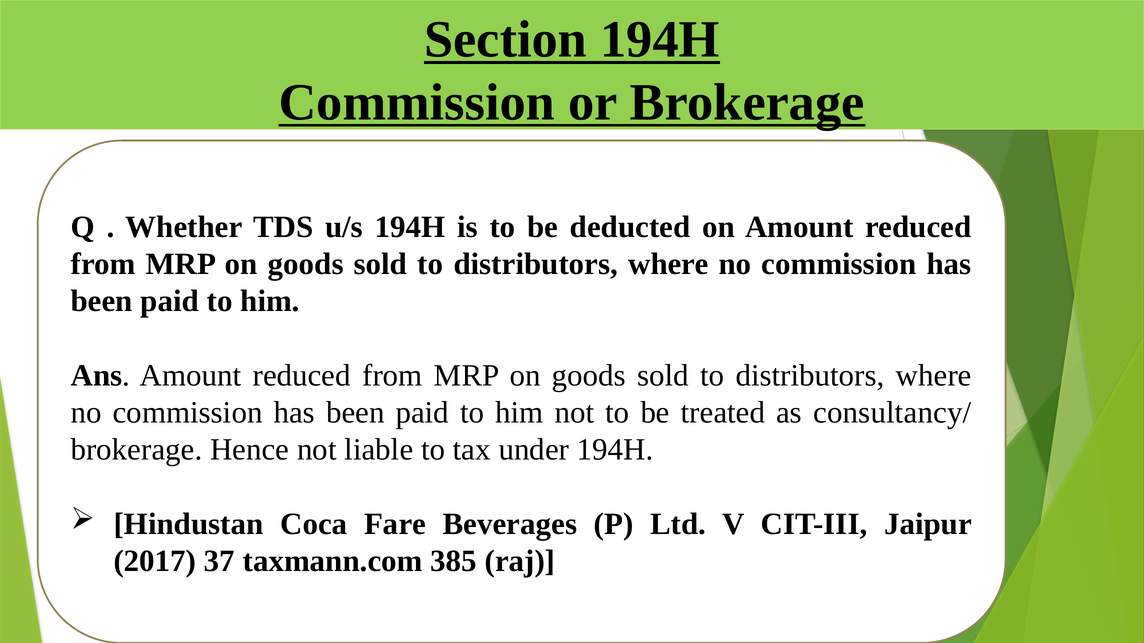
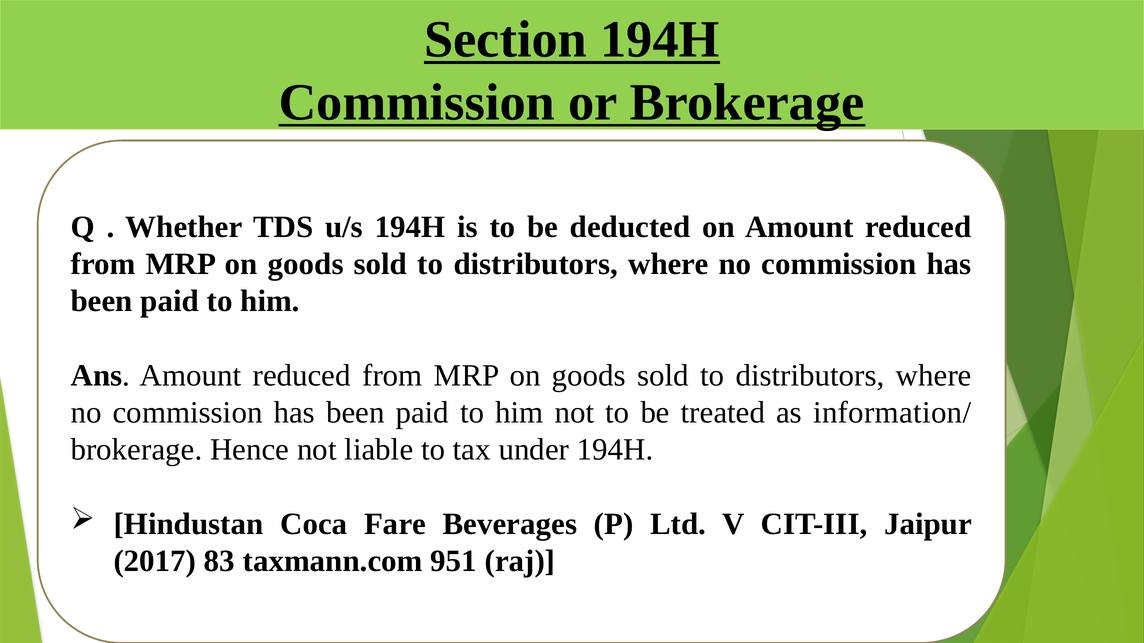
consultancy/: consultancy/ -> information/ (892, 413)
37: 37 -> 83 (219, 561)
385: 385 -> 951 (454, 561)
